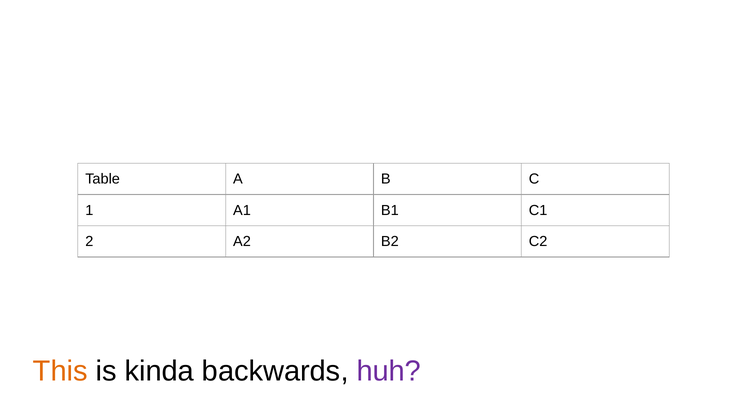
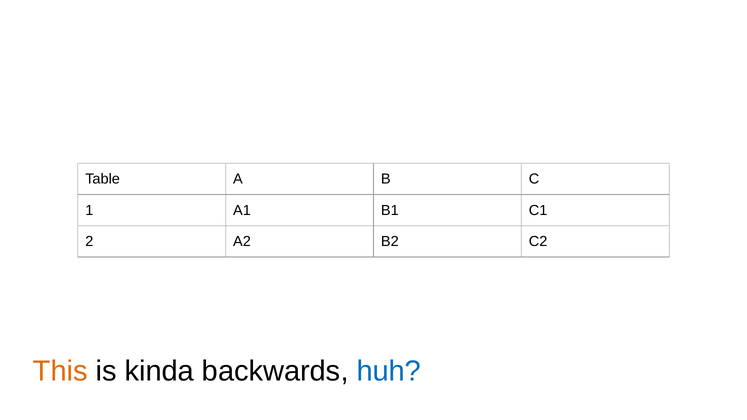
huh colour: purple -> blue (389, 371)
